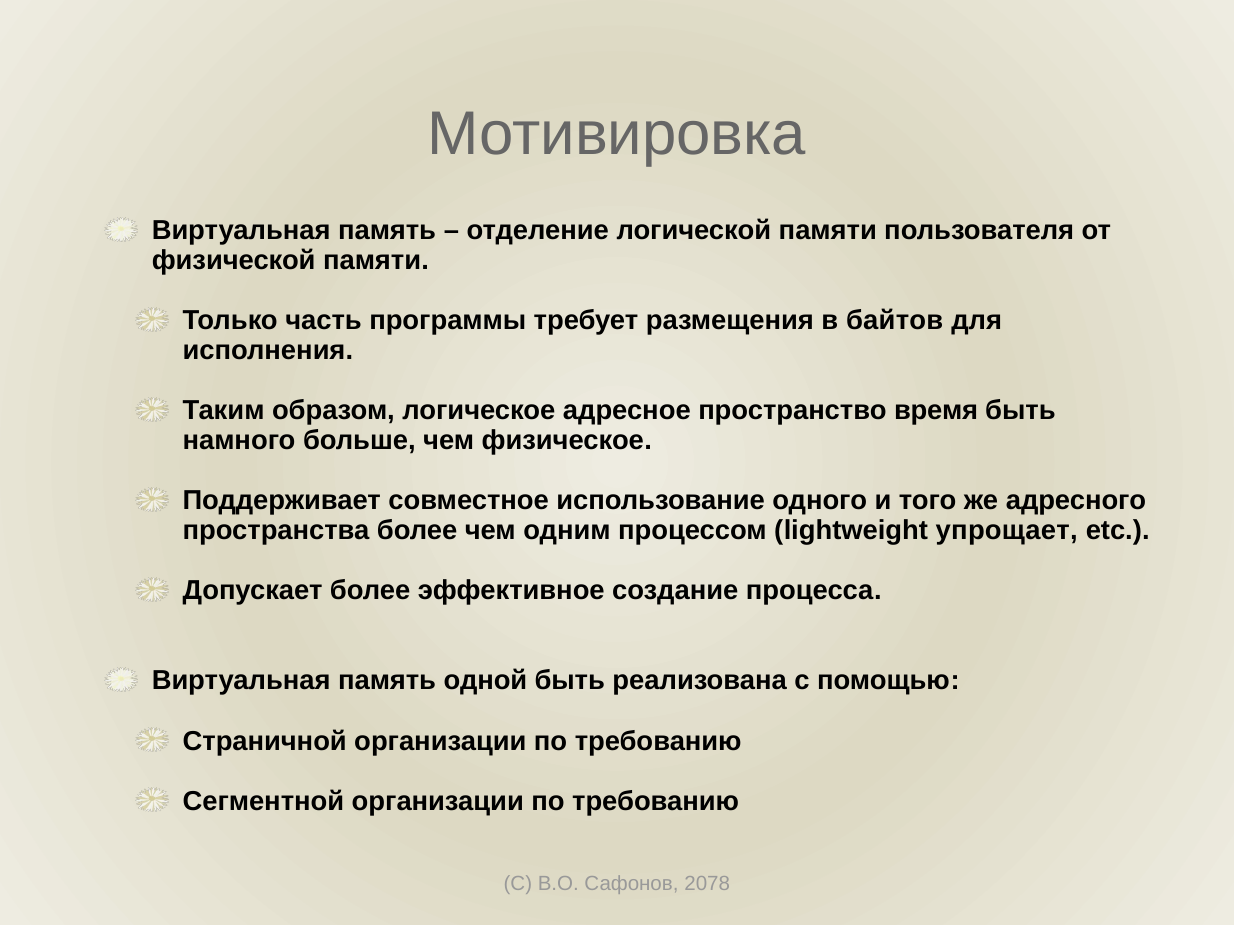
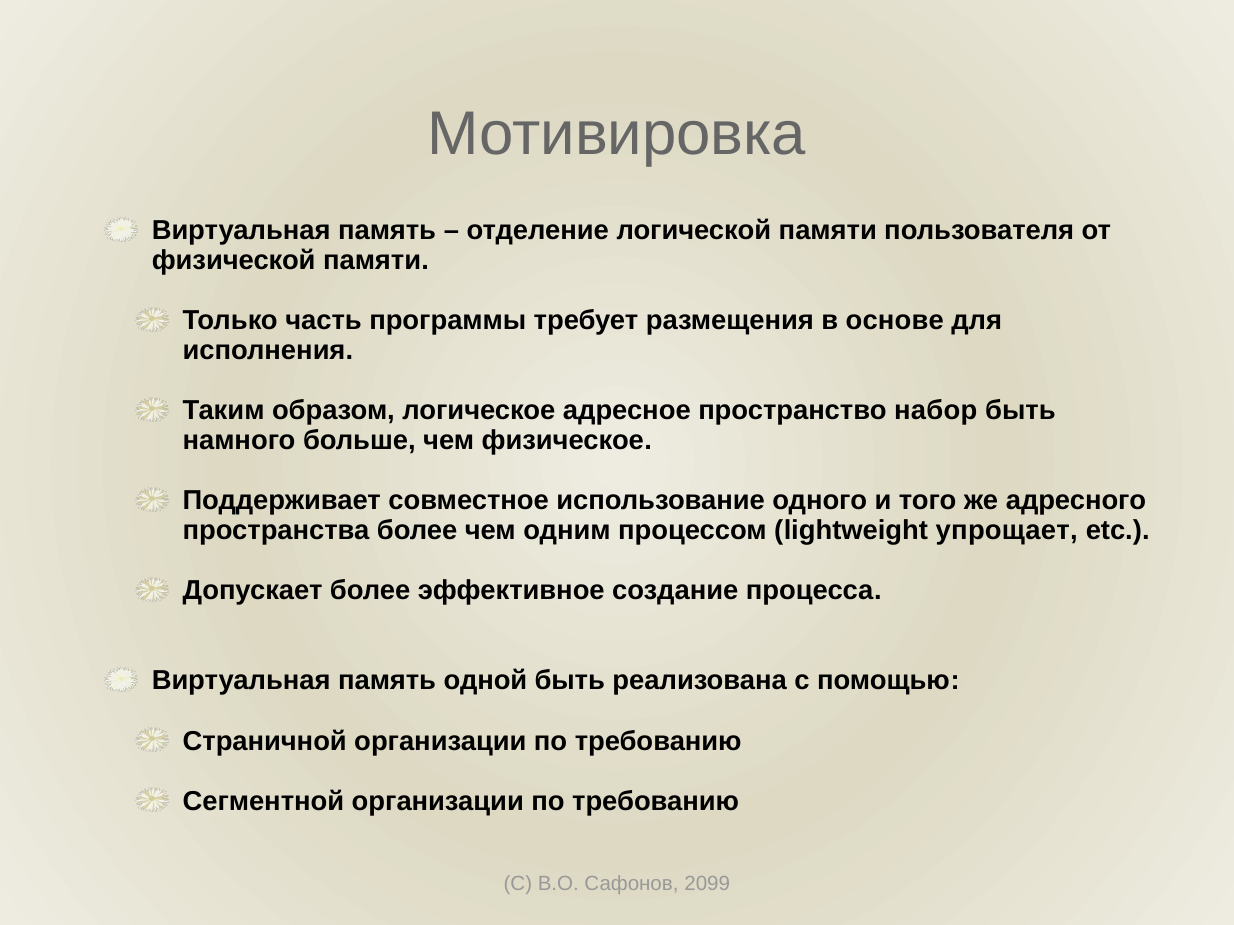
байтов: байтов -> основе (895, 321)
время: время -> набор (936, 411)
2078: 2078 -> 2099 (707, 884)
